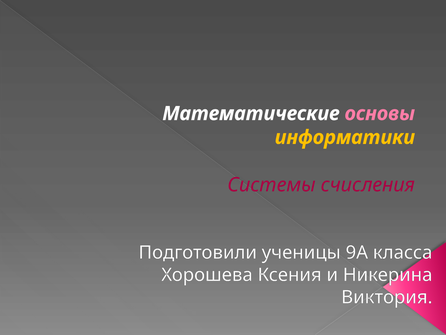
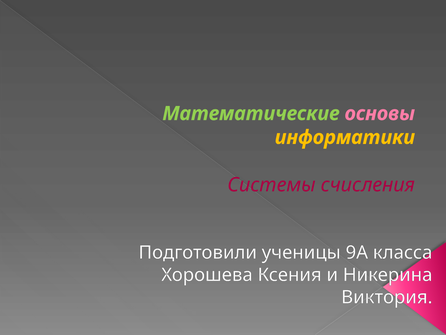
Математические colour: white -> light green (251, 113)
